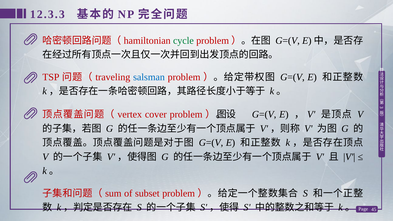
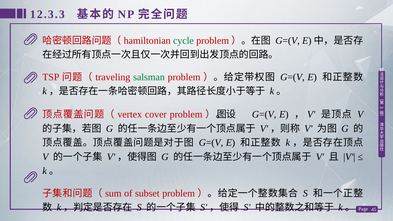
salsman colour: blue -> green (149, 77)
